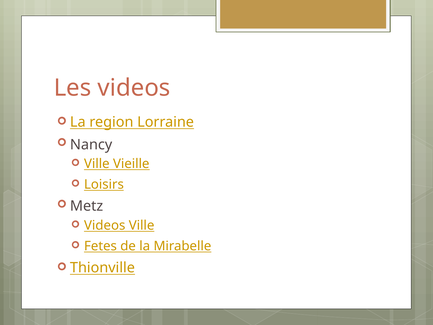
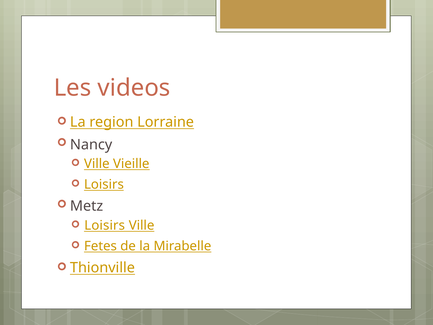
Videos: Videos -> Loisirs (105, 225)
